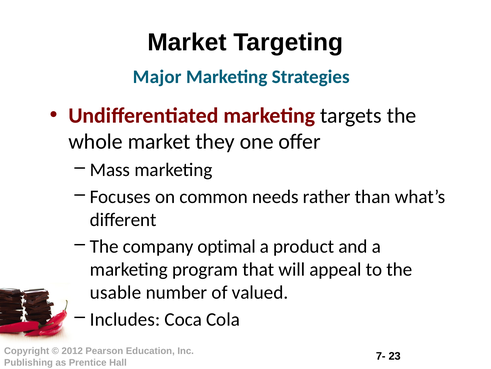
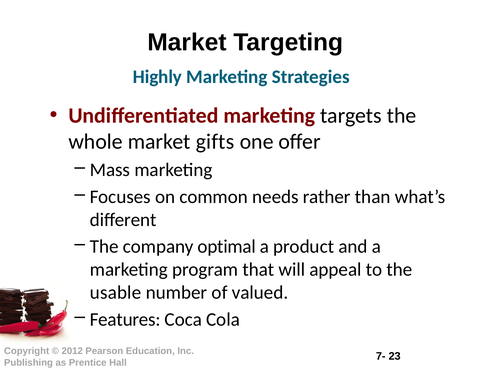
Major: Major -> Highly (157, 77)
they: they -> gifts (215, 141)
Includes: Includes -> Features (125, 319)
